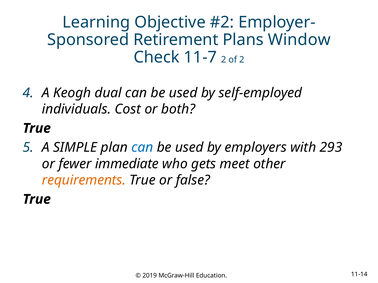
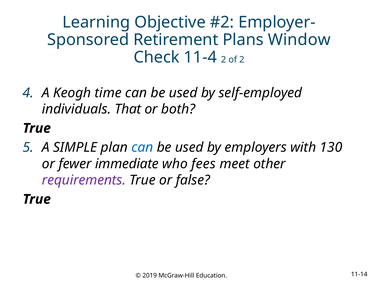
11-7: 11-7 -> 11-4 (200, 57)
dual: dual -> time (108, 93)
Cost: Cost -> That (128, 109)
293: 293 -> 130 (331, 148)
gets: gets -> fees (204, 164)
requirements colour: orange -> purple (84, 180)
